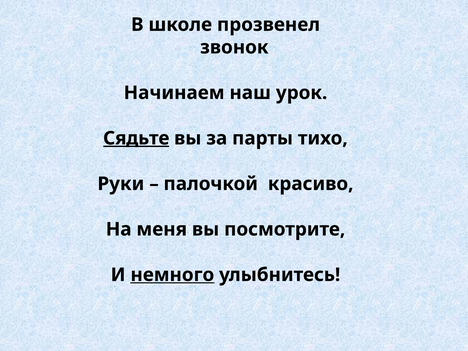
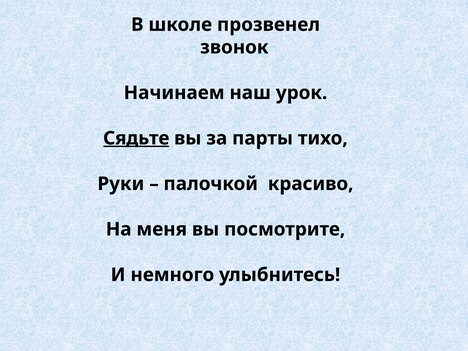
немного underline: present -> none (172, 275)
